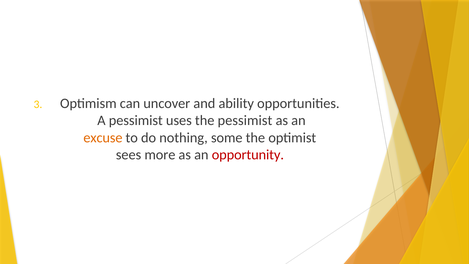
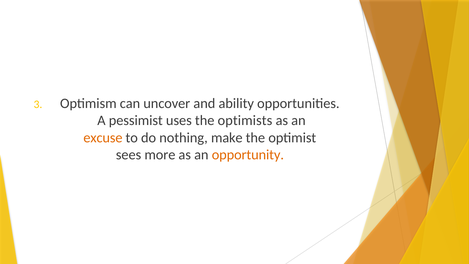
the pessimist: pessimist -> optimists (245, 120)
some: some -> make (227, 138)
opportunity colour: red -> orange (248, 155)
